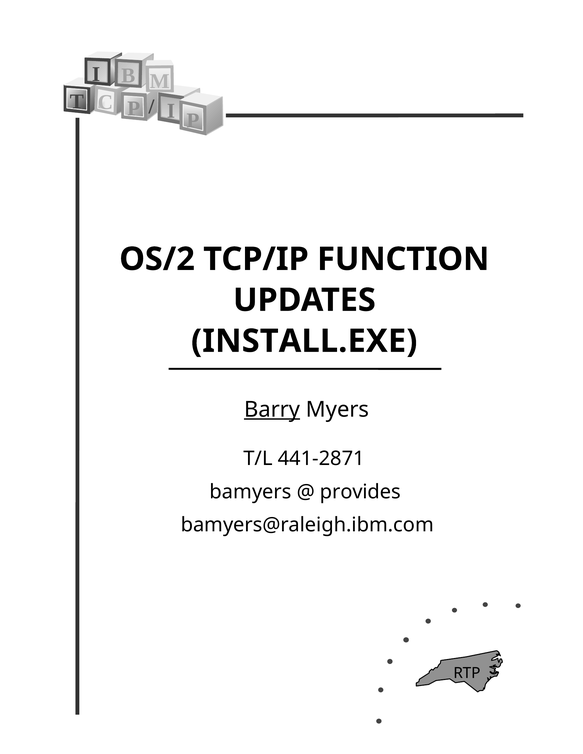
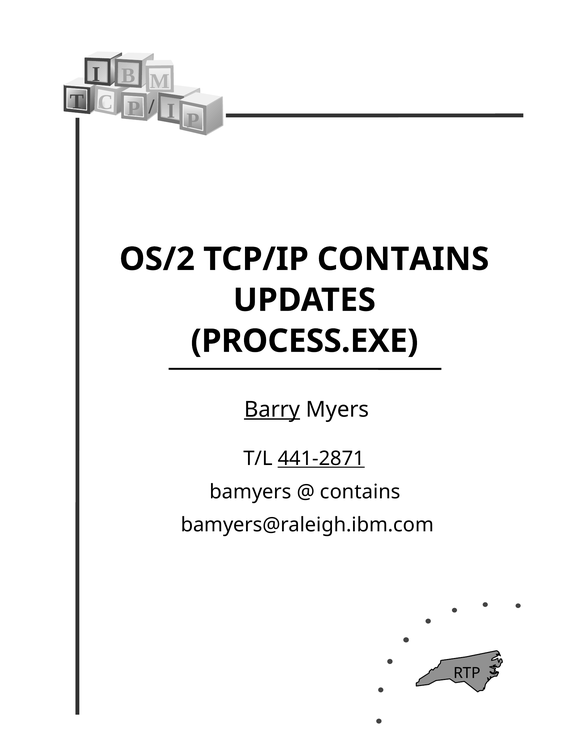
TCP/IP FUNCTION: FUNCTION -> CONTAINS (403, 259)
INSTALL.EXE: INSTALL.EXE -> PROCESS.EXE (304, 341)
441-2871 underline: none -> present (321, 459)
provides: provides -> contains (360, 492)
